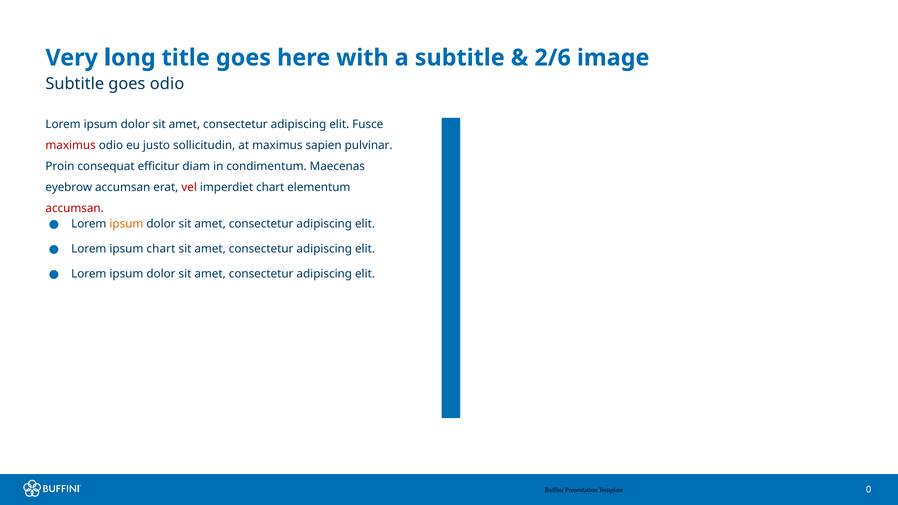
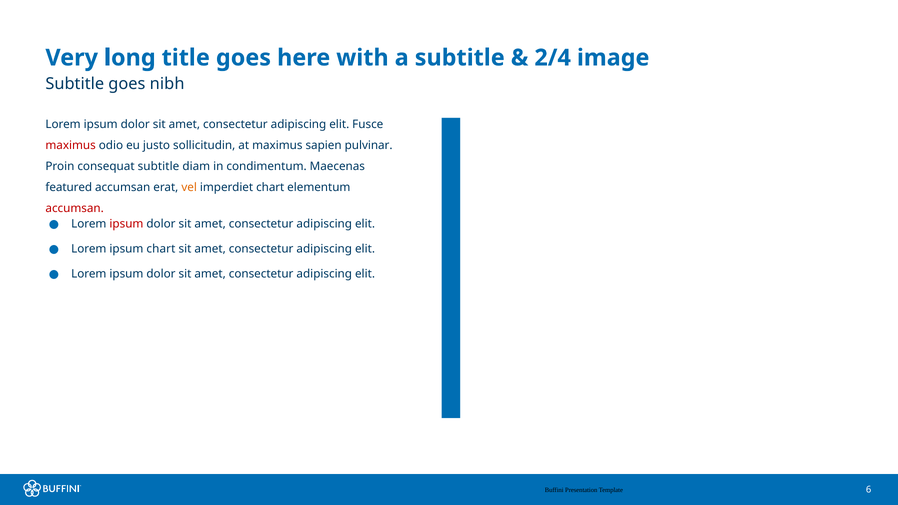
2/6: 2/6 -> 2/4 (553, 58)
goes odio: odio -> nibh (167, 84)
consequat efficitur: efficitur -> subtitle (158, 166)
eyebrow: eyebrow -> featured (69, 187)
vel colour: red -> orange (189, 187)
ipsum colour: orange -> red (126, 224)
0: 0 -> 6 (869, 490)
